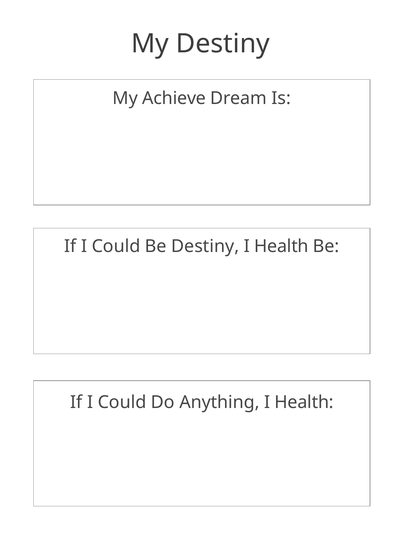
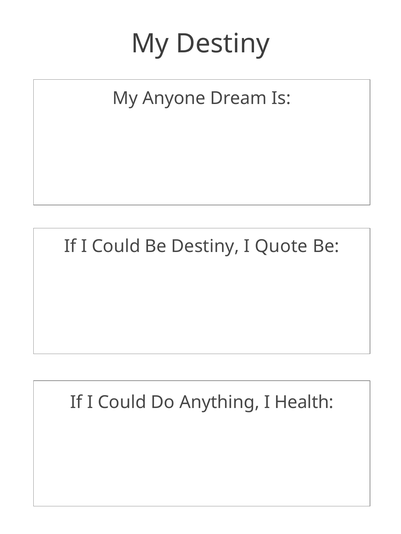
Achieve: Achieve -> Anyone (174, 98)
Health: Health -> Quote (281, 247)
